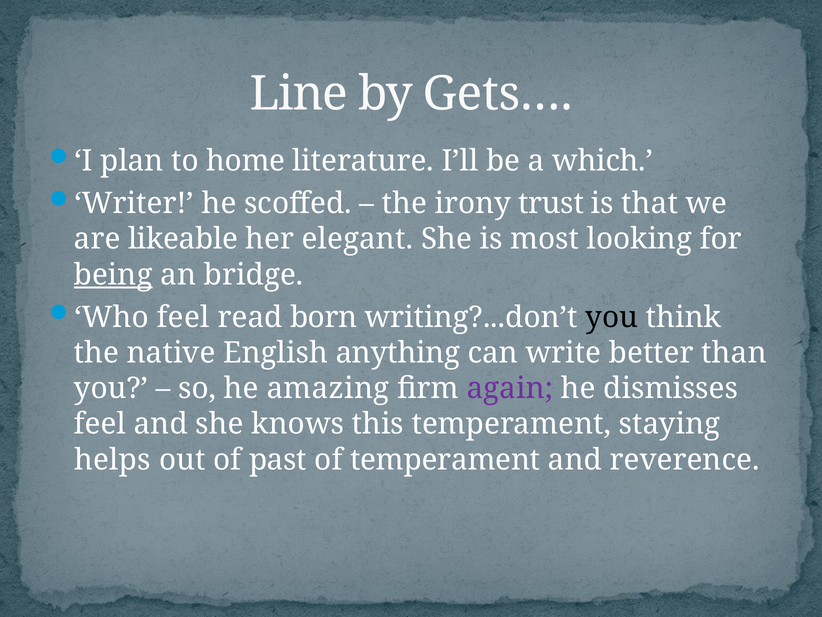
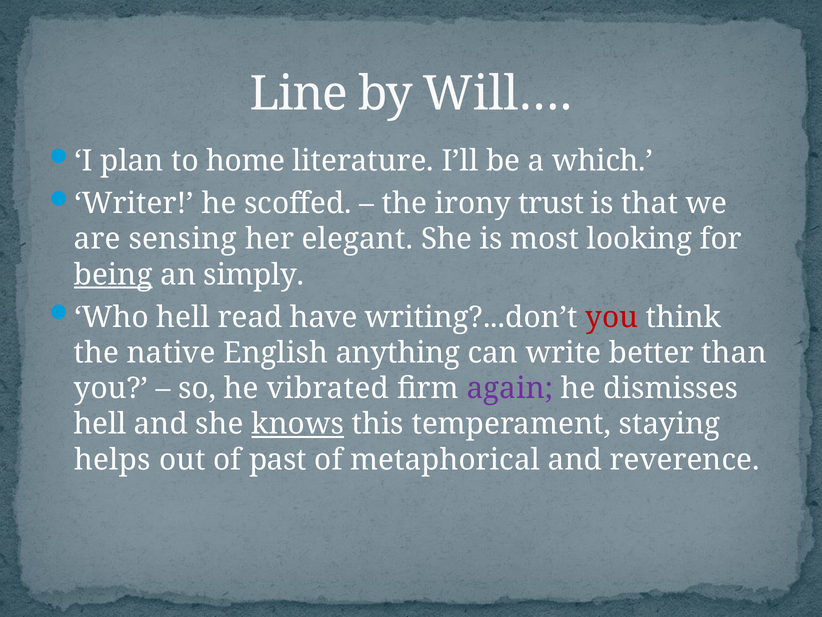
Gets…: Gets… -> Will… (498, 94)
likeable: likeable -> sensing (183, 239)
bridge: bridge -> simply (254, 275)
Who feel: feel -> hell (183, 317)
born: born -> have (324, 317)
you colour: black -> red (612, 317)
amazing: amazing -> vibrated (328, 388)
feel: feel -> hell (100, 424)
knows underline: none -> present (298, 424)
of temperament: temperament -> metaphorical (445, 459)
